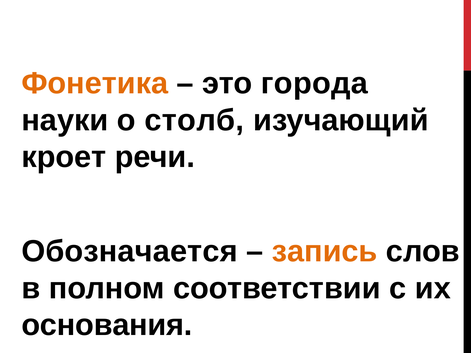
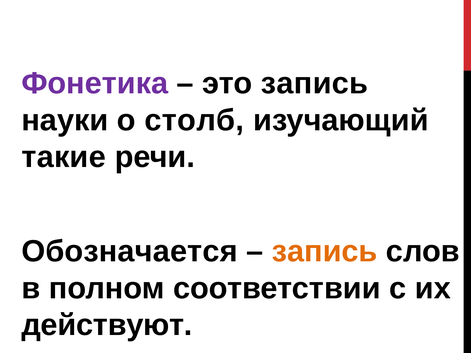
Фонетика colour: orange -> purple (95, 83)
это города: города -> запись (314, 83)
кроет: кроет -> такие (64, 157)
основания: основания -> действуют (107, 325)
